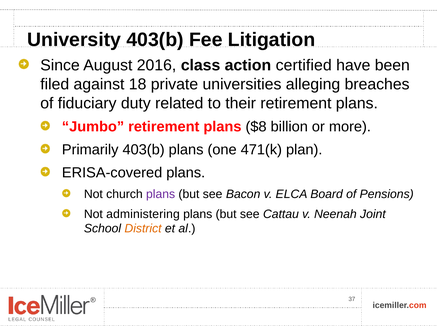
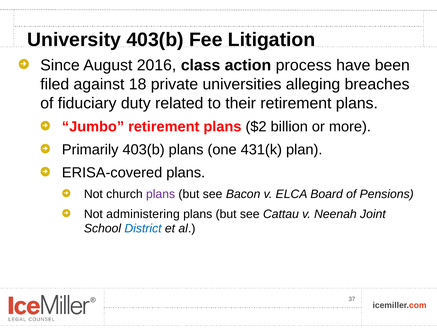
certified: certified -> process (304, 65)
$8: $8 -> $2 (256, 127)
471(k: 471(k -> 431(k (261, 150)
District colour: orange -> blue (143, 228)
